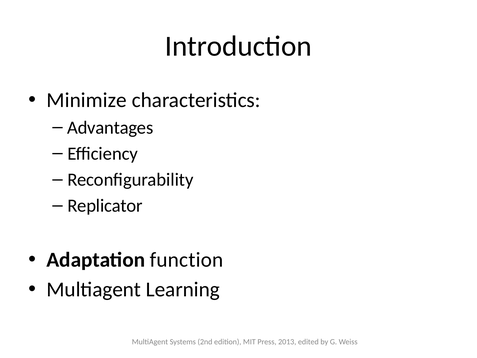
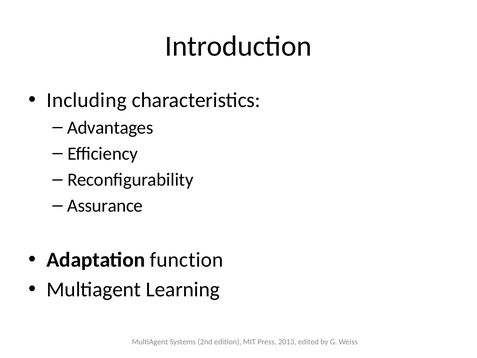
Minimize: Minimize -> Including (87, 100)
Replicator: Replicator -> Assurance (105, 205)
